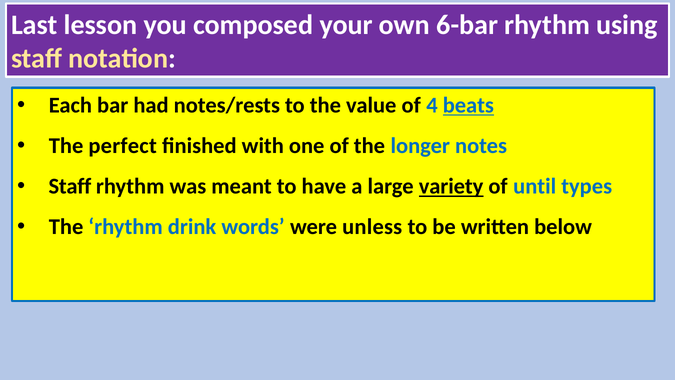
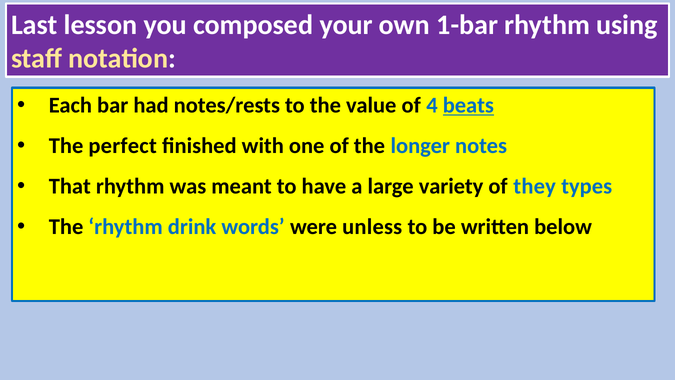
6-bar: 6-bar -> 1-bar (467, 25)
Staff: Staff -> That (70, 186)
variety underline: present -> none (451, 186)
until: until -> they (535, 186)
